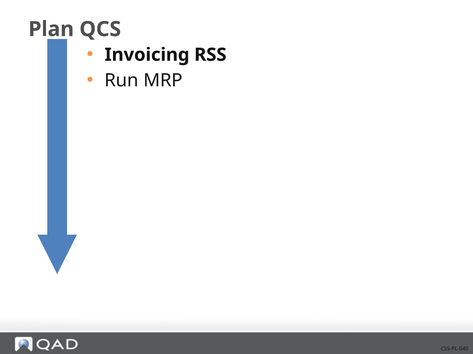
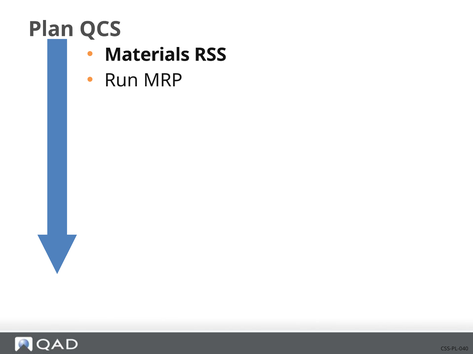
Invoicing: Invoicing -> Materials (147, 55)
